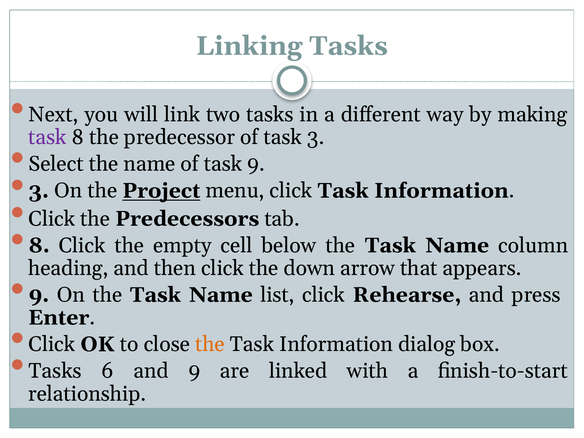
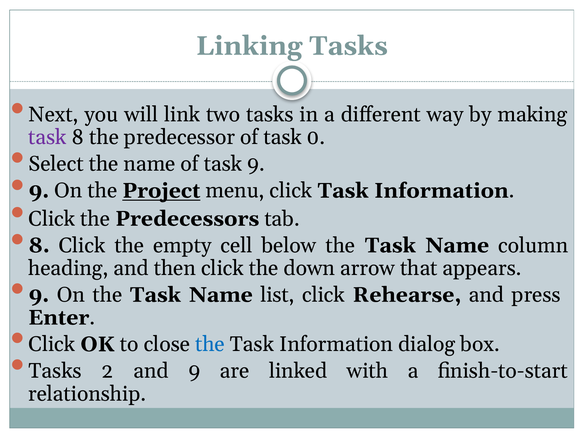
task 3: 3 -> 0 (316, 137)
3: 3 -> 9 (39, 191)
the colour: orange -> blue (210, 344)
6: 6 -> 2 (108, 371)
